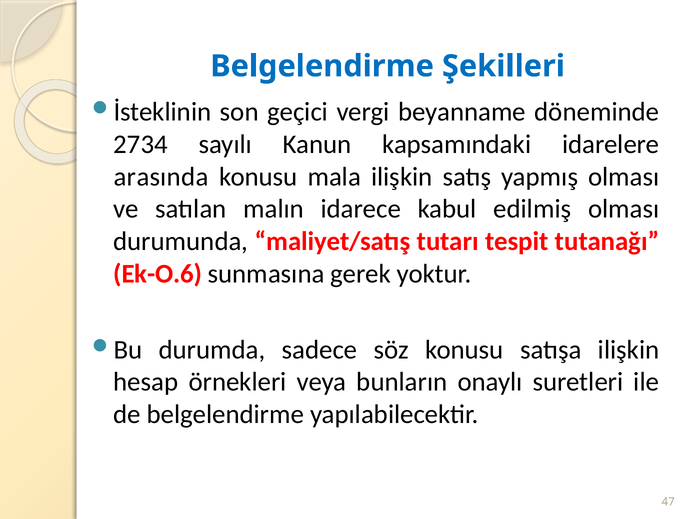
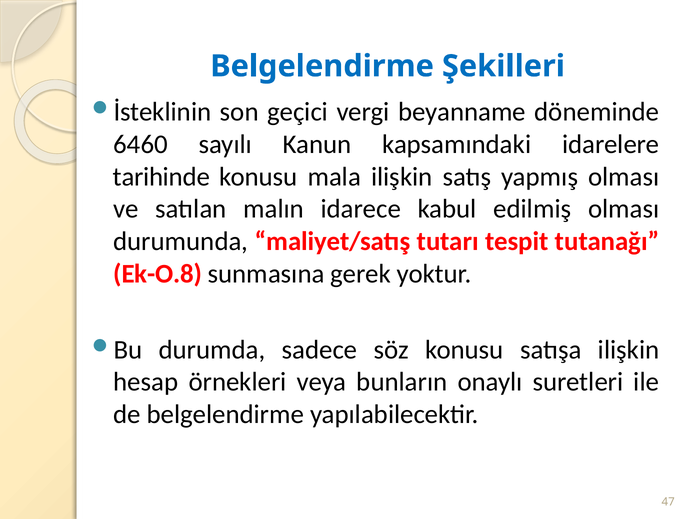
2734: 2734 -> 6460 (141, 144)
arasında: arasında -> tarihinde (161, 177)
Ek-O.6: Ek-O.6 -> Ek-O.8 (158, 273)
